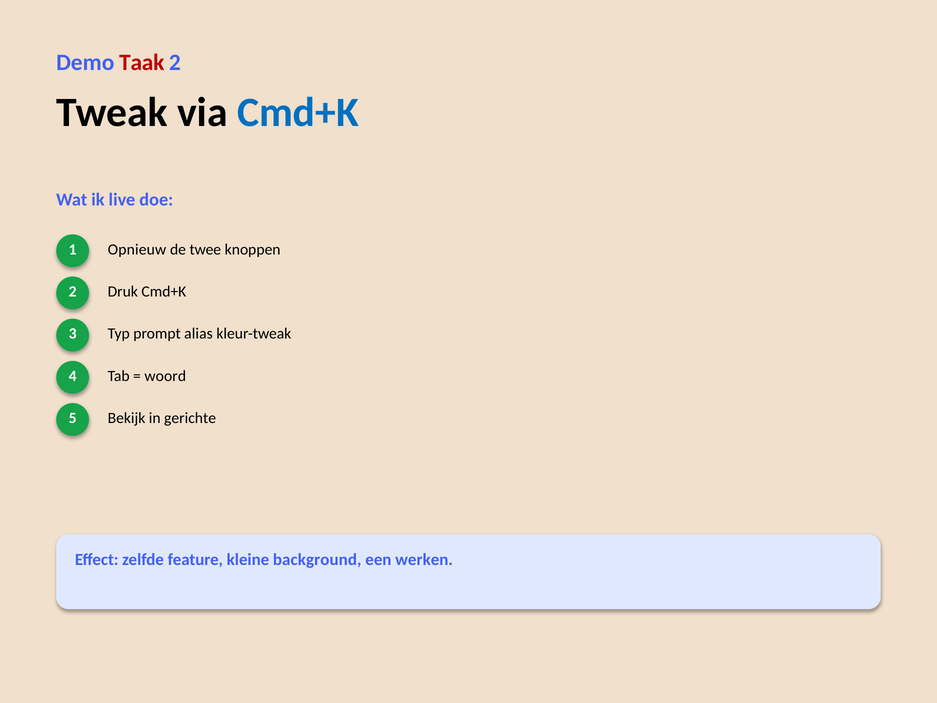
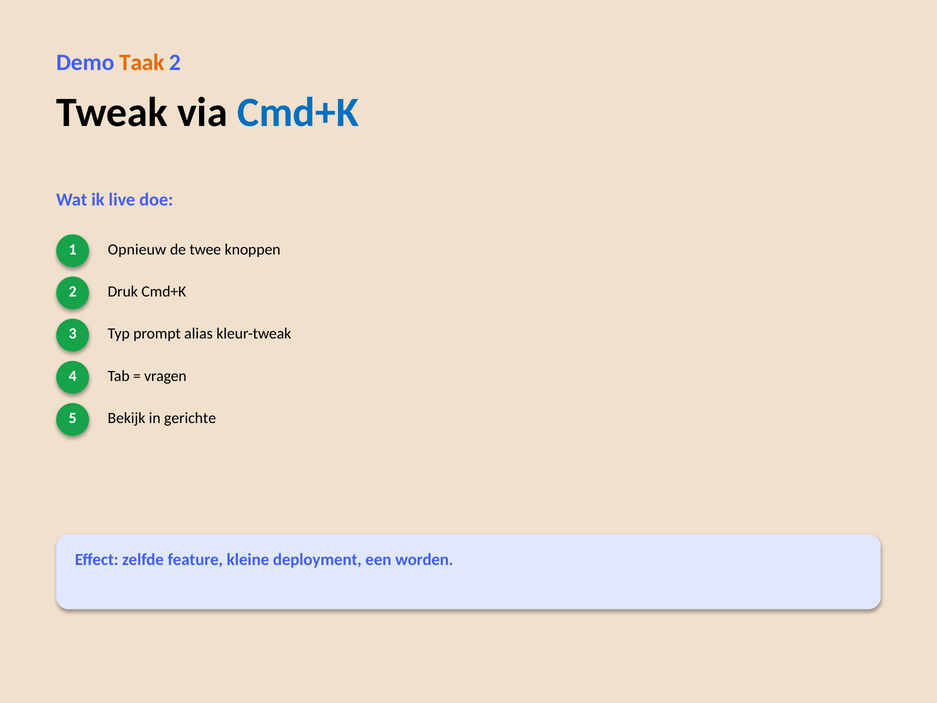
Taak colour: red -> orange (142, 63)
woord: woord -> vragen (165, 376)
background: background -> deployment (317, 559)
werken: werken -> worden (424, 559)
